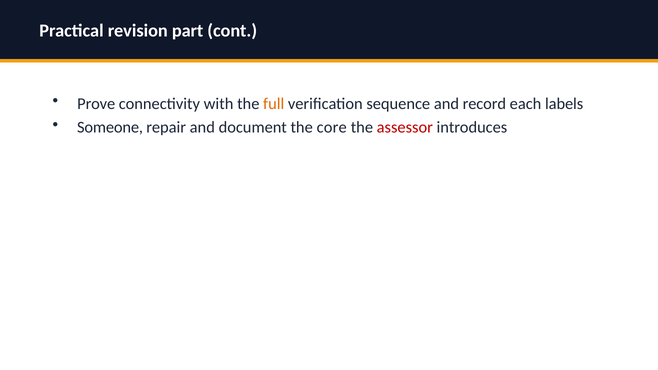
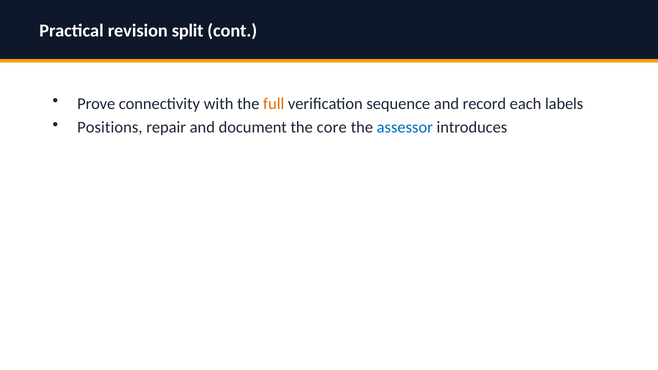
part: part -> split (188, 31)
Someone: Someone -> Positions (110, 127)
assessor colour: red -> blue (405, 127)
